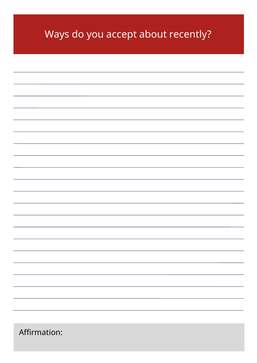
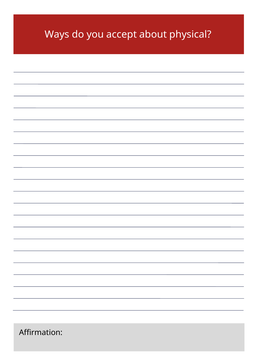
recently: recently -> physical (190, 35)
